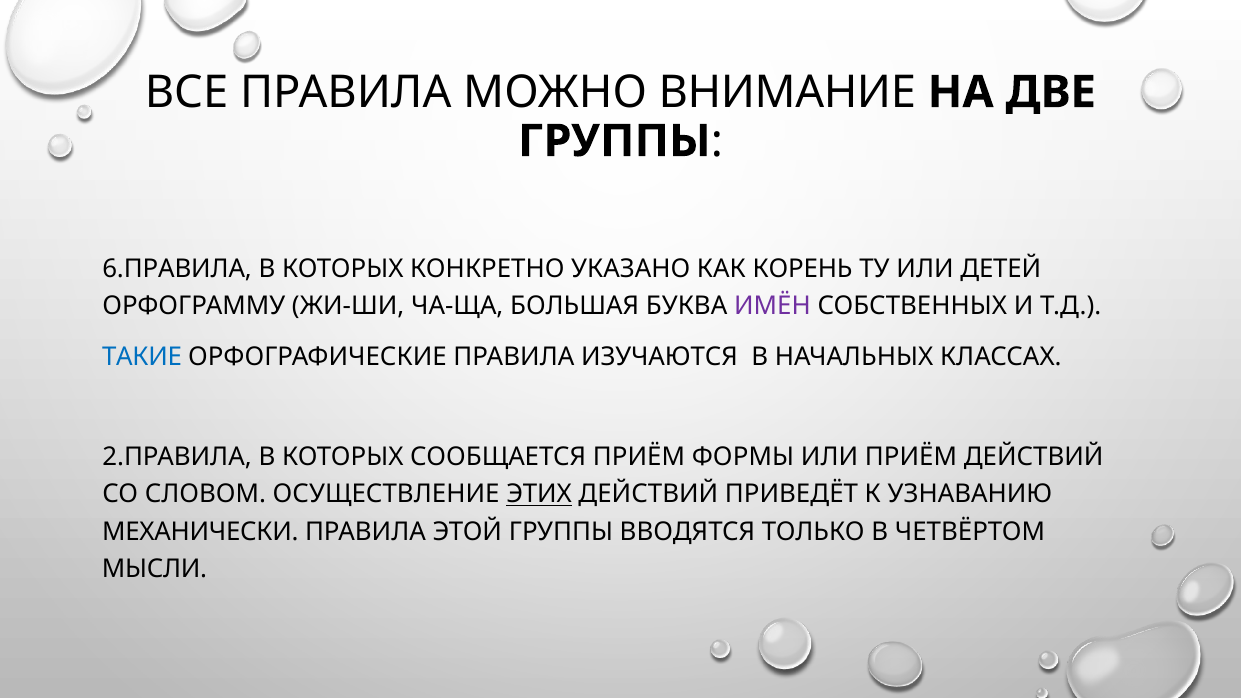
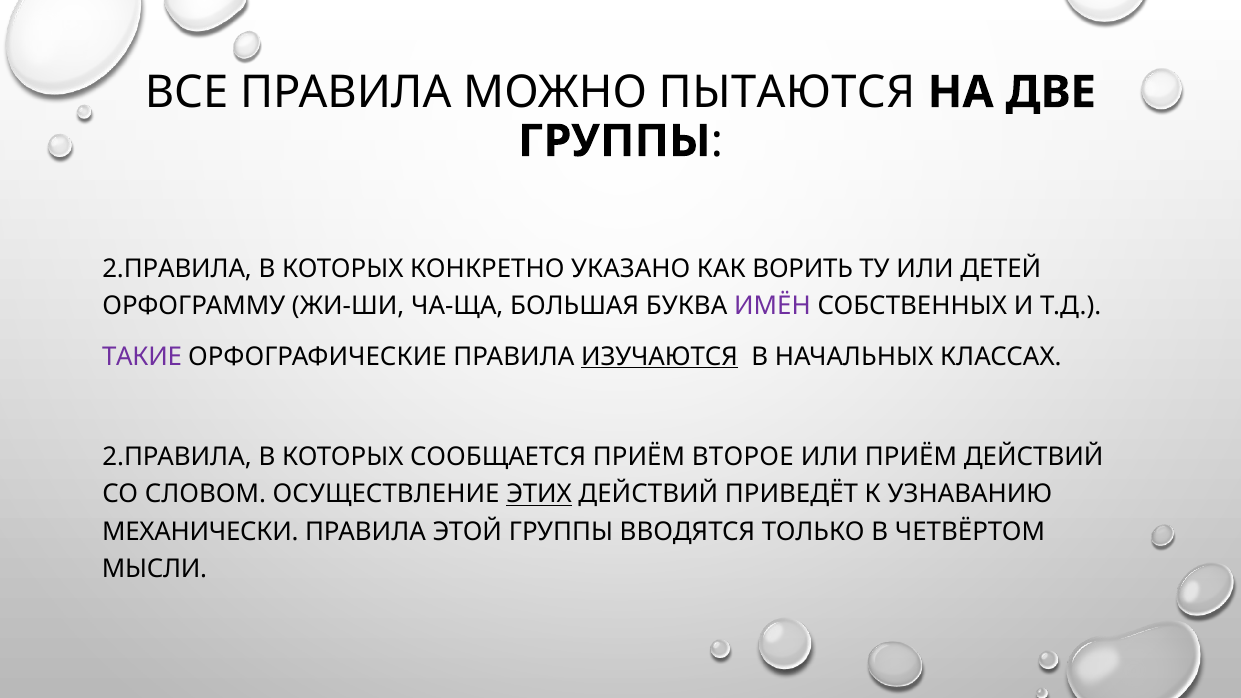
ВНИМАНИЕ: ВНИМАНИЕ -> ПЫТАЮТСЯ (787, 92)
6.ПРАВИЛА: 6.ПРАВИЛА -> 2.ПРАВИЛА (177, 269)
КОРЕНЬ: КОРЕНЬ -> ВОРИТЬ (803, 269)
ТАКИЕ colour: blue -> purple (142, 357)
ИЗУЧАЮТСЯ underline: none -> present (659, 357)
ФОРМЫ: ФОРМЫ -> ВТОРОЕ (743, 457)
